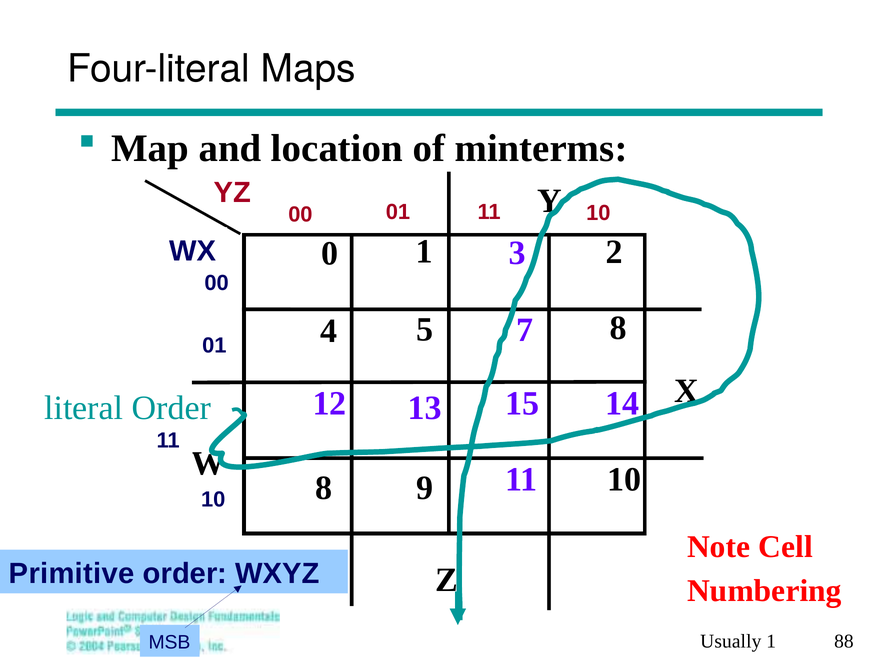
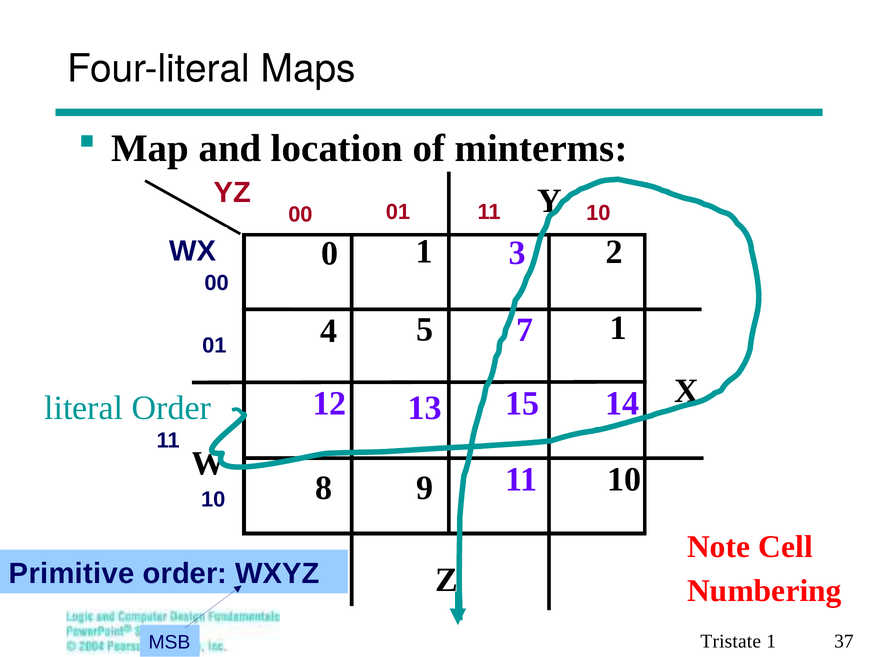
5 8: 8 -> 1 (618, 328)
Usually: Usually -> Tristate (731, 641)
88: 88 -> 37 (844, 641)
